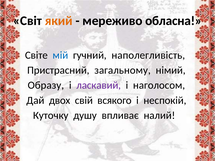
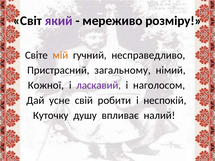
який colour: orange -> purple (59, 21)
обласна: обласна -> розміру (174, 21)
мій colour: blue -> orange (60, 55)
наполегливість: наполегливість -> несправедливо (148, 55)
Образу: Образу -> Кожної (46, 85)
двох: двох -> усне (60, 100)
всякого: всякого -> робити (114, 100)
